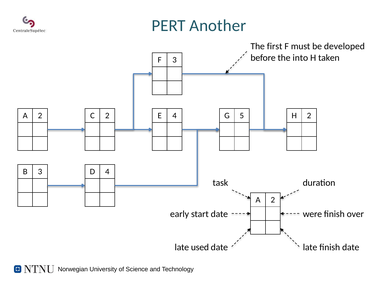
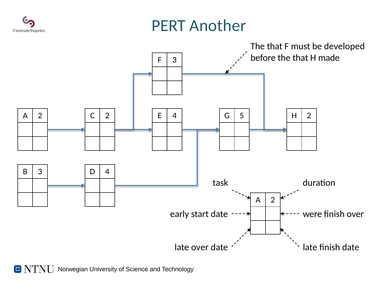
first: first -> that (275, 46)
before the into: into -> that (300, 58)
taken: taken -> made (329, 58)
late used: used -> over (200, 247)
